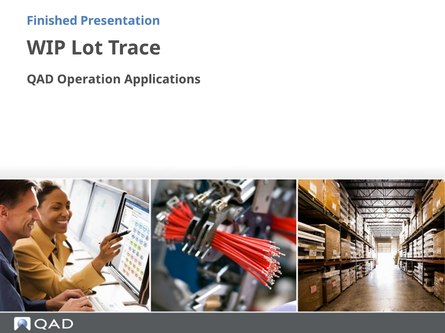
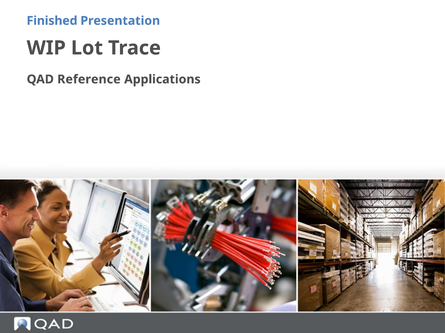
Operation: Operation -> Reference (89, 80)
